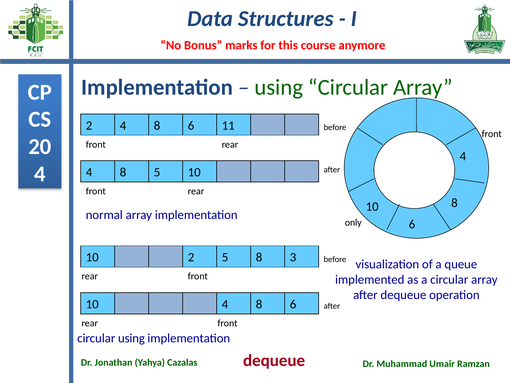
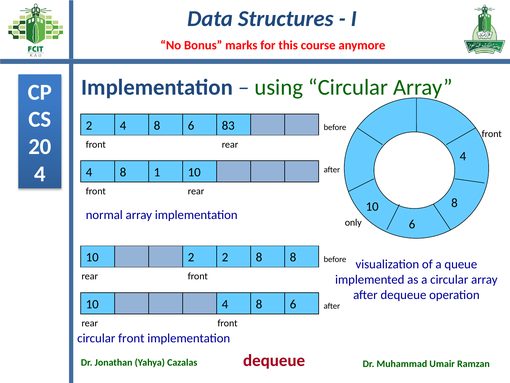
11: 11 -> 83 (228, 125)
8 5: 5 -> 1 (157, 172)
2 5: 5 -> 2 (225, 257)
8 3: 3 -> 8 (293, 257)
circular using: using -> front (131, 338)
